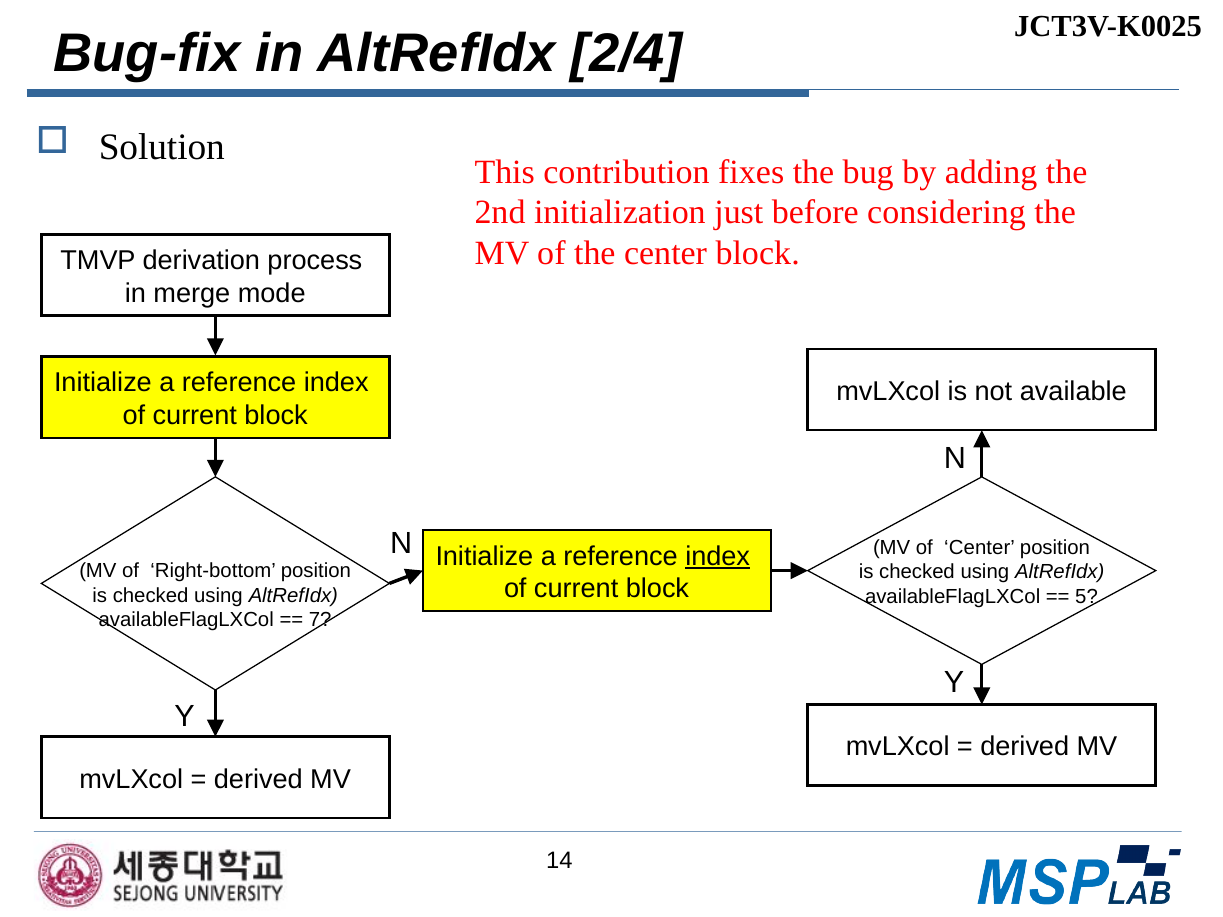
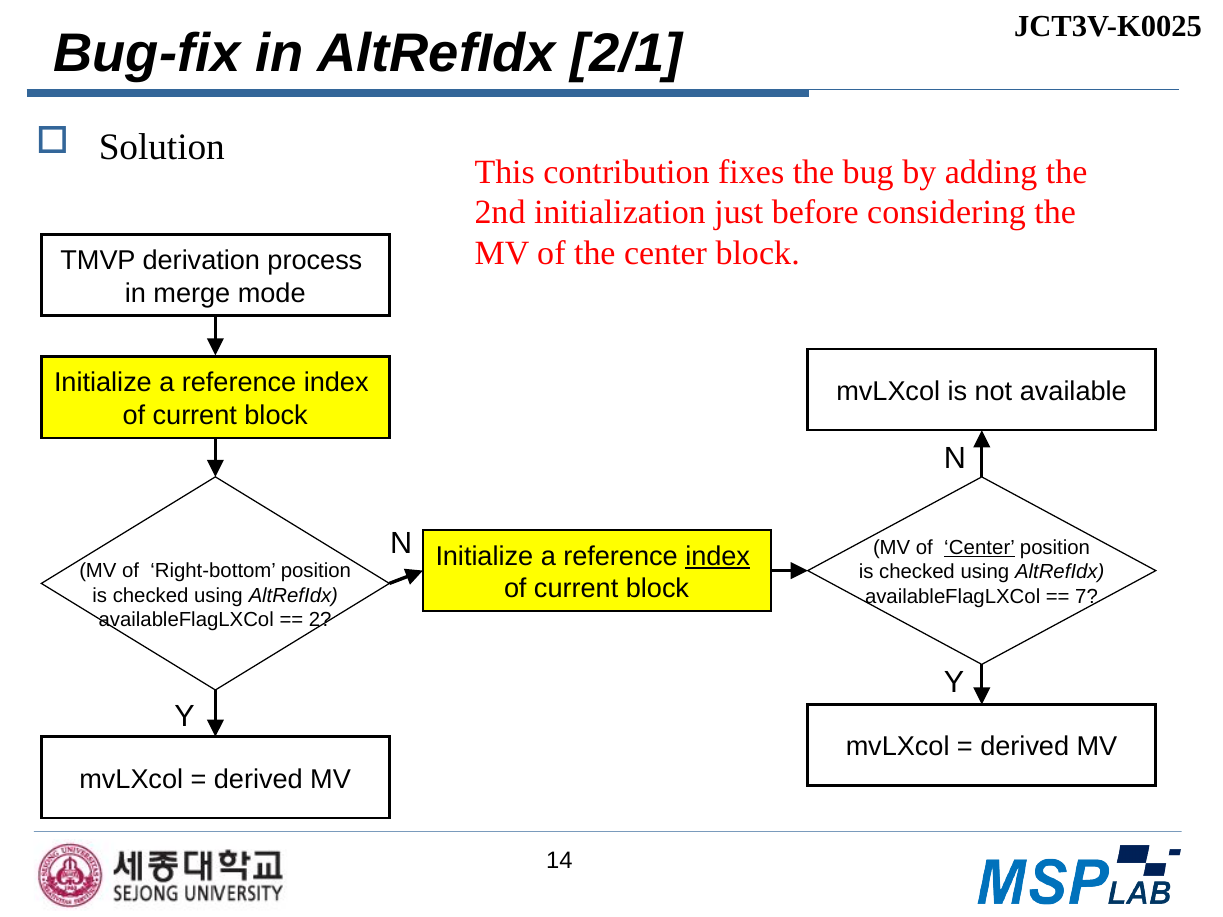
2/4: 2/4 -> 2/1 (627, 54)
Center underline: none -> present (980, 548)
5: 5 -> 7 (1087, 597)
7: 7 -> 2 (320, 620)
